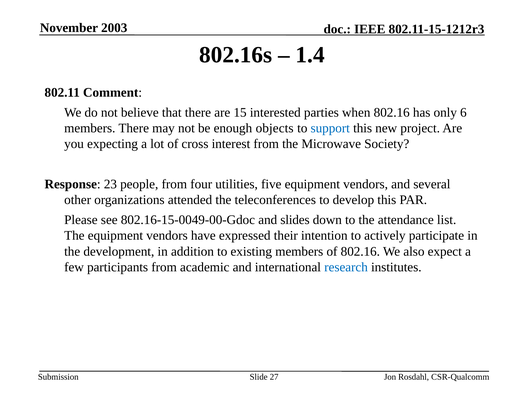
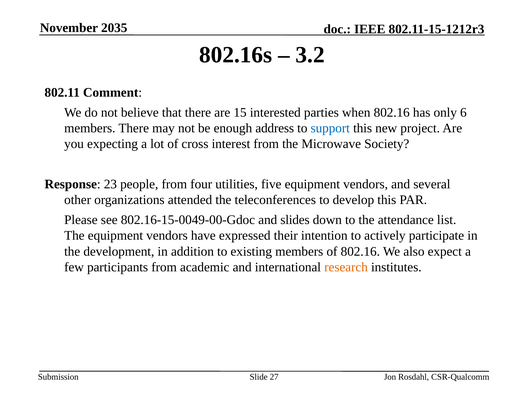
2003: 2003 -> 2035 (114, 28)
1.4: 1.4 -> 3.2 (310, 55)
objects: objects -> address (275, 128)
research colour: blue -> orange (346, 267)
